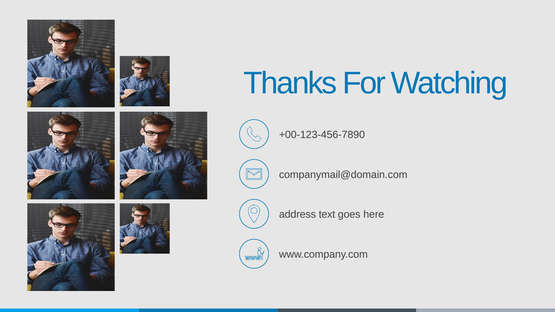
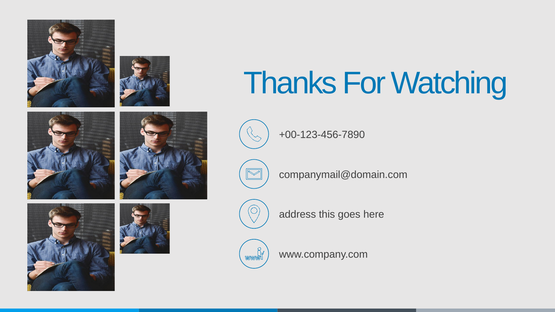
text: text -> this (327, 215)
